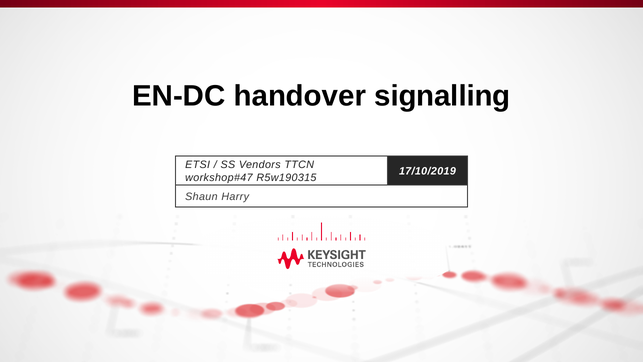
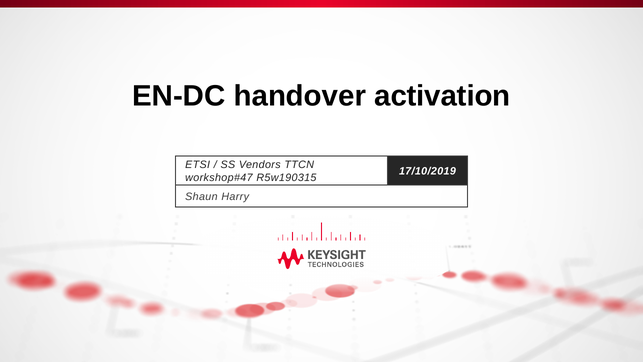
signalling: signalling -> activation (442, 96)
